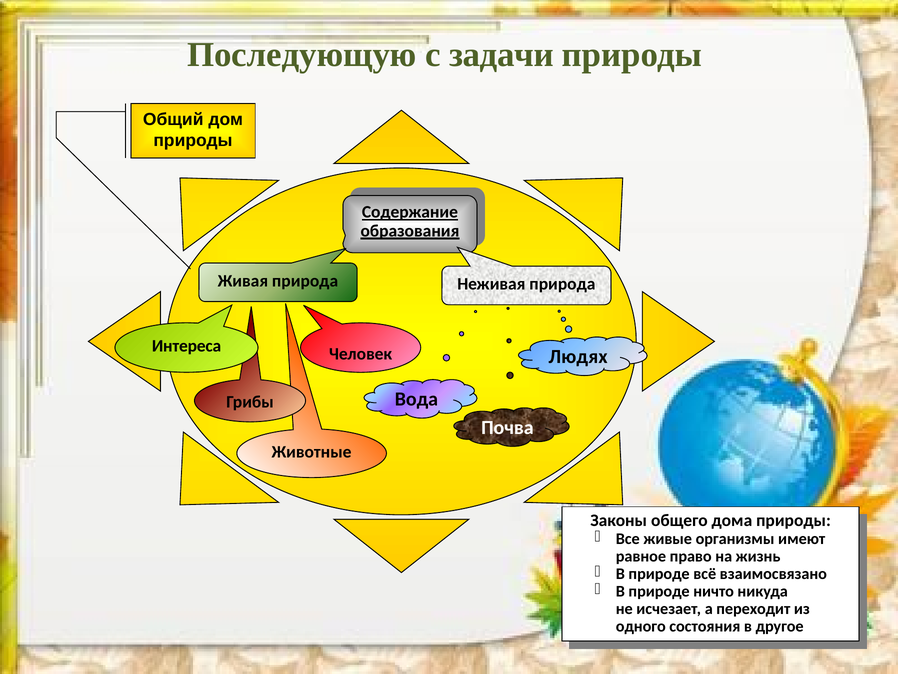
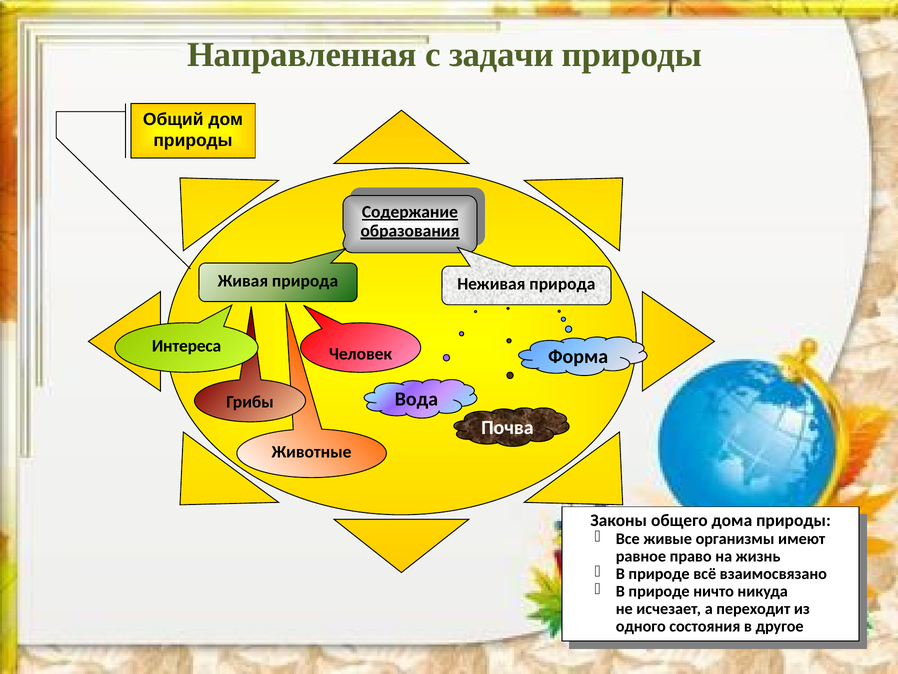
Последующую: Последующую -> Направленная (302, 55)
Людях: Людях -> Форма (578, 356)
